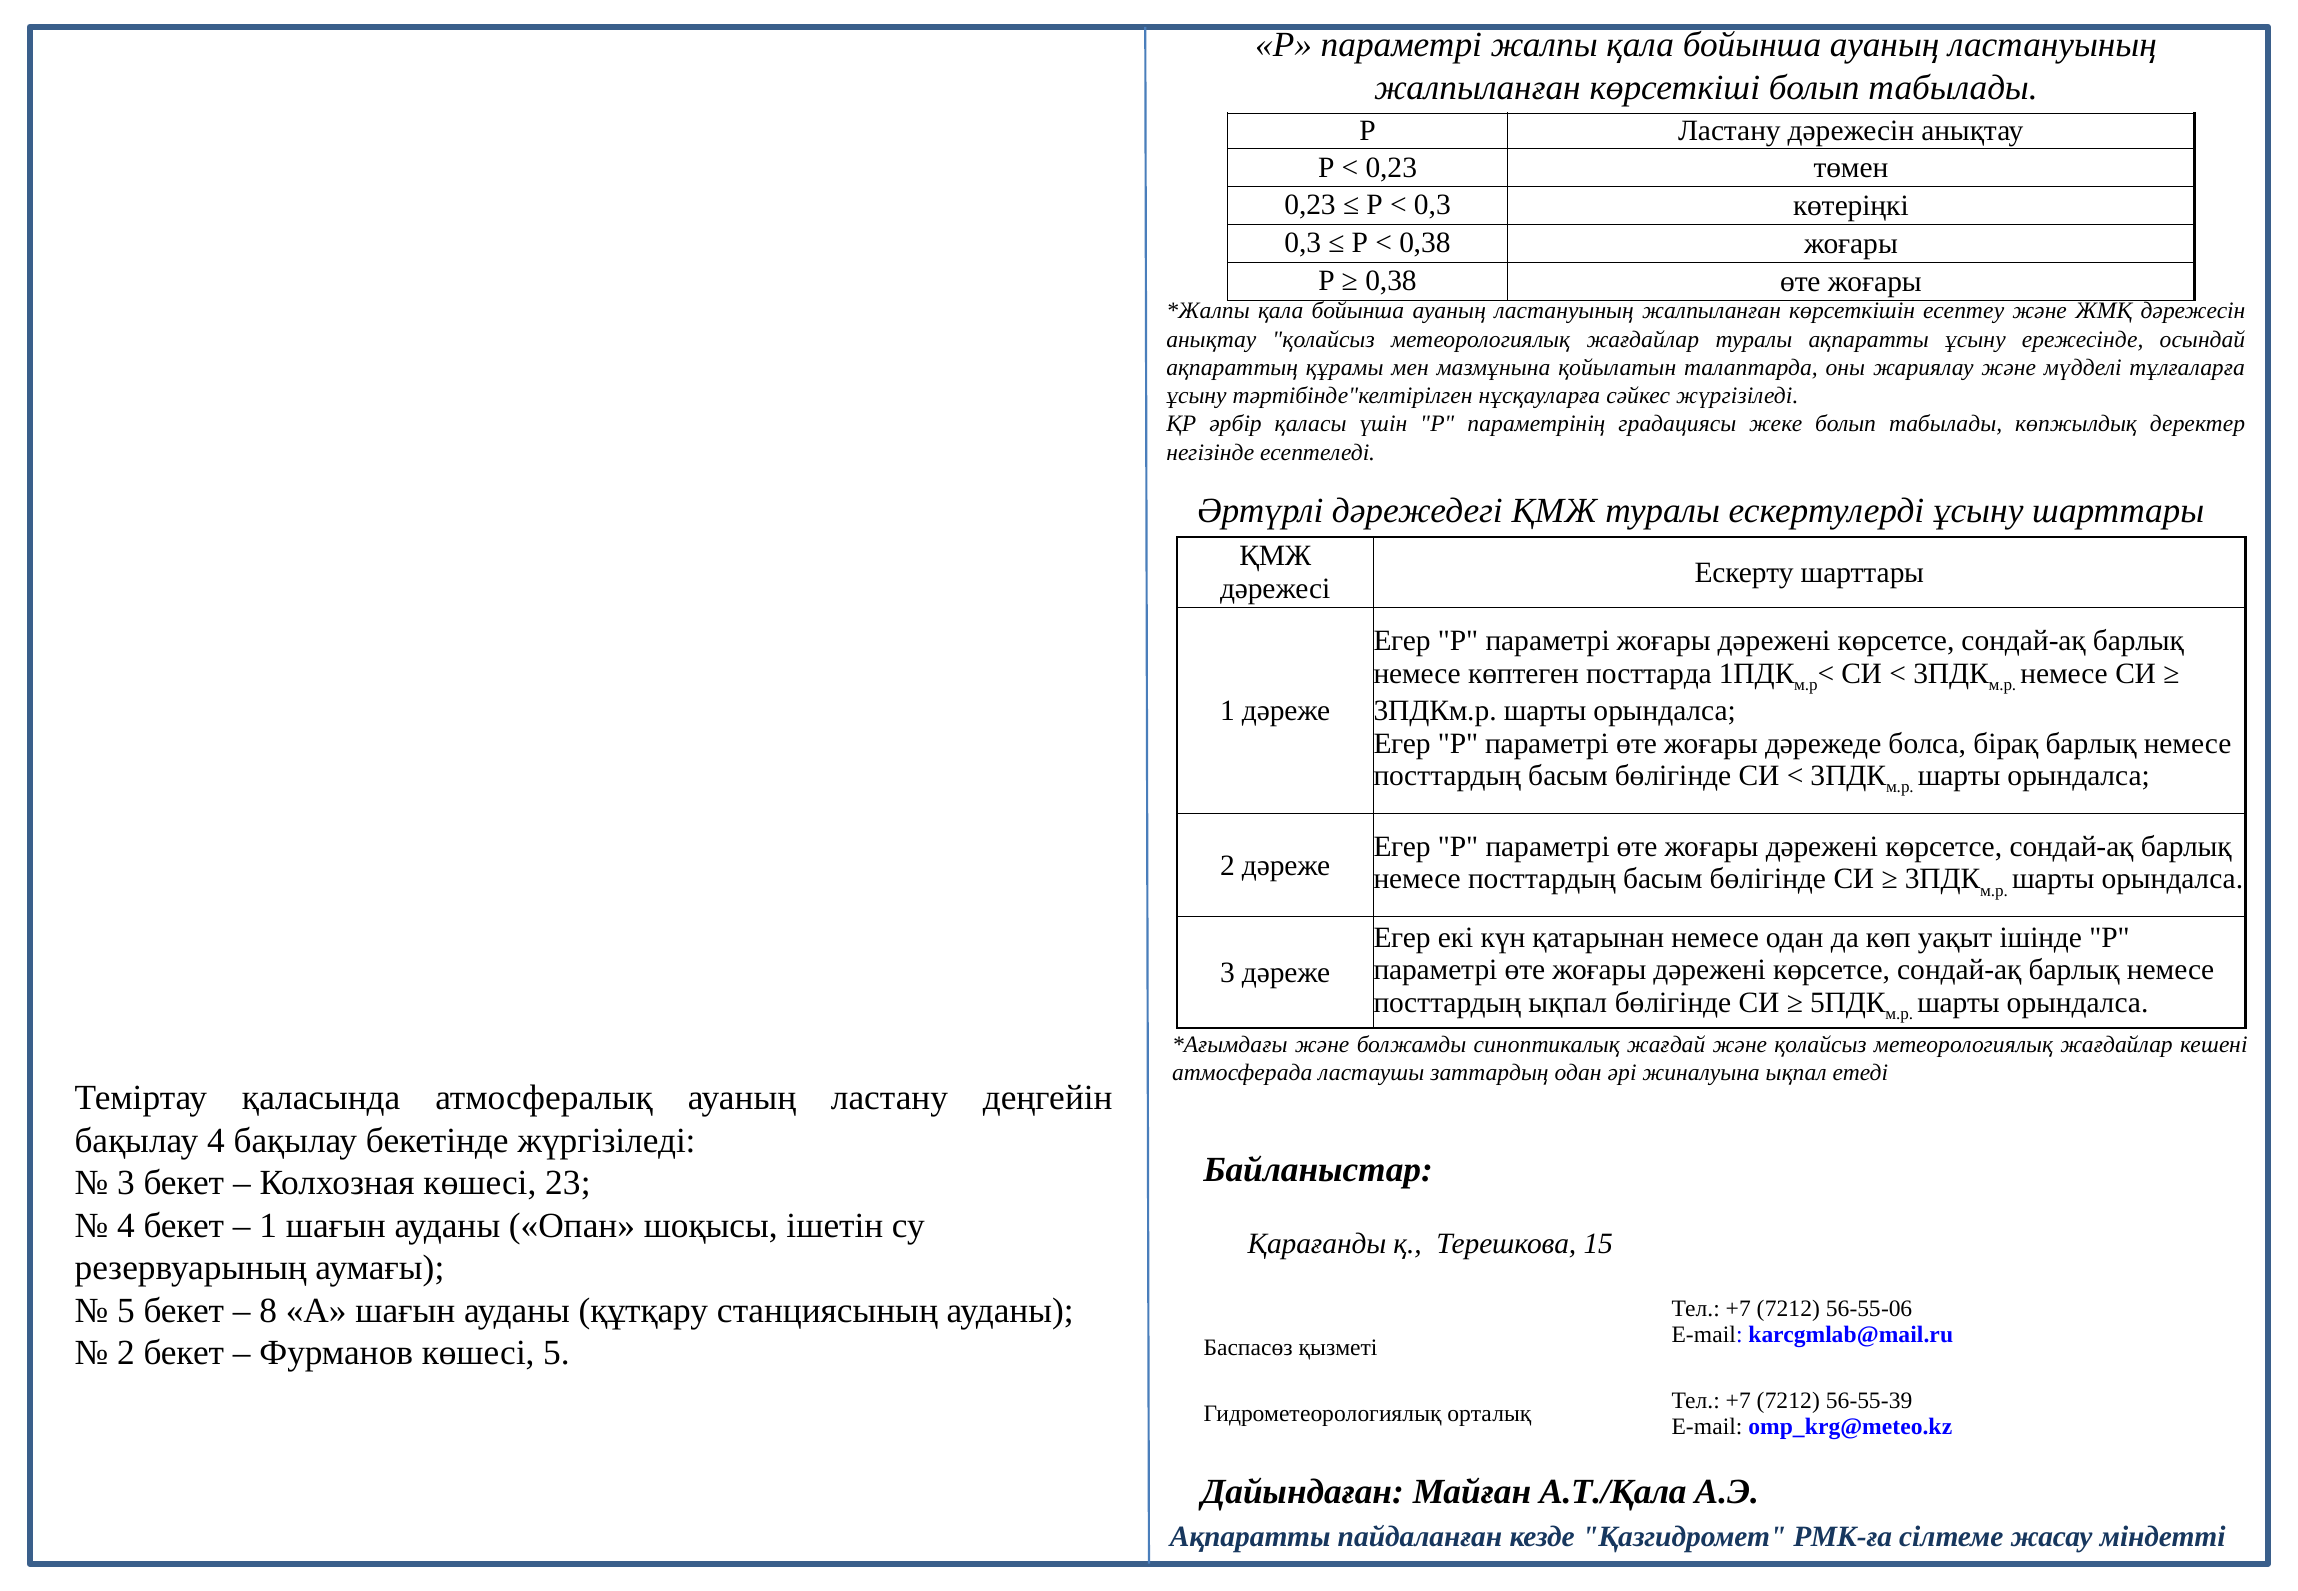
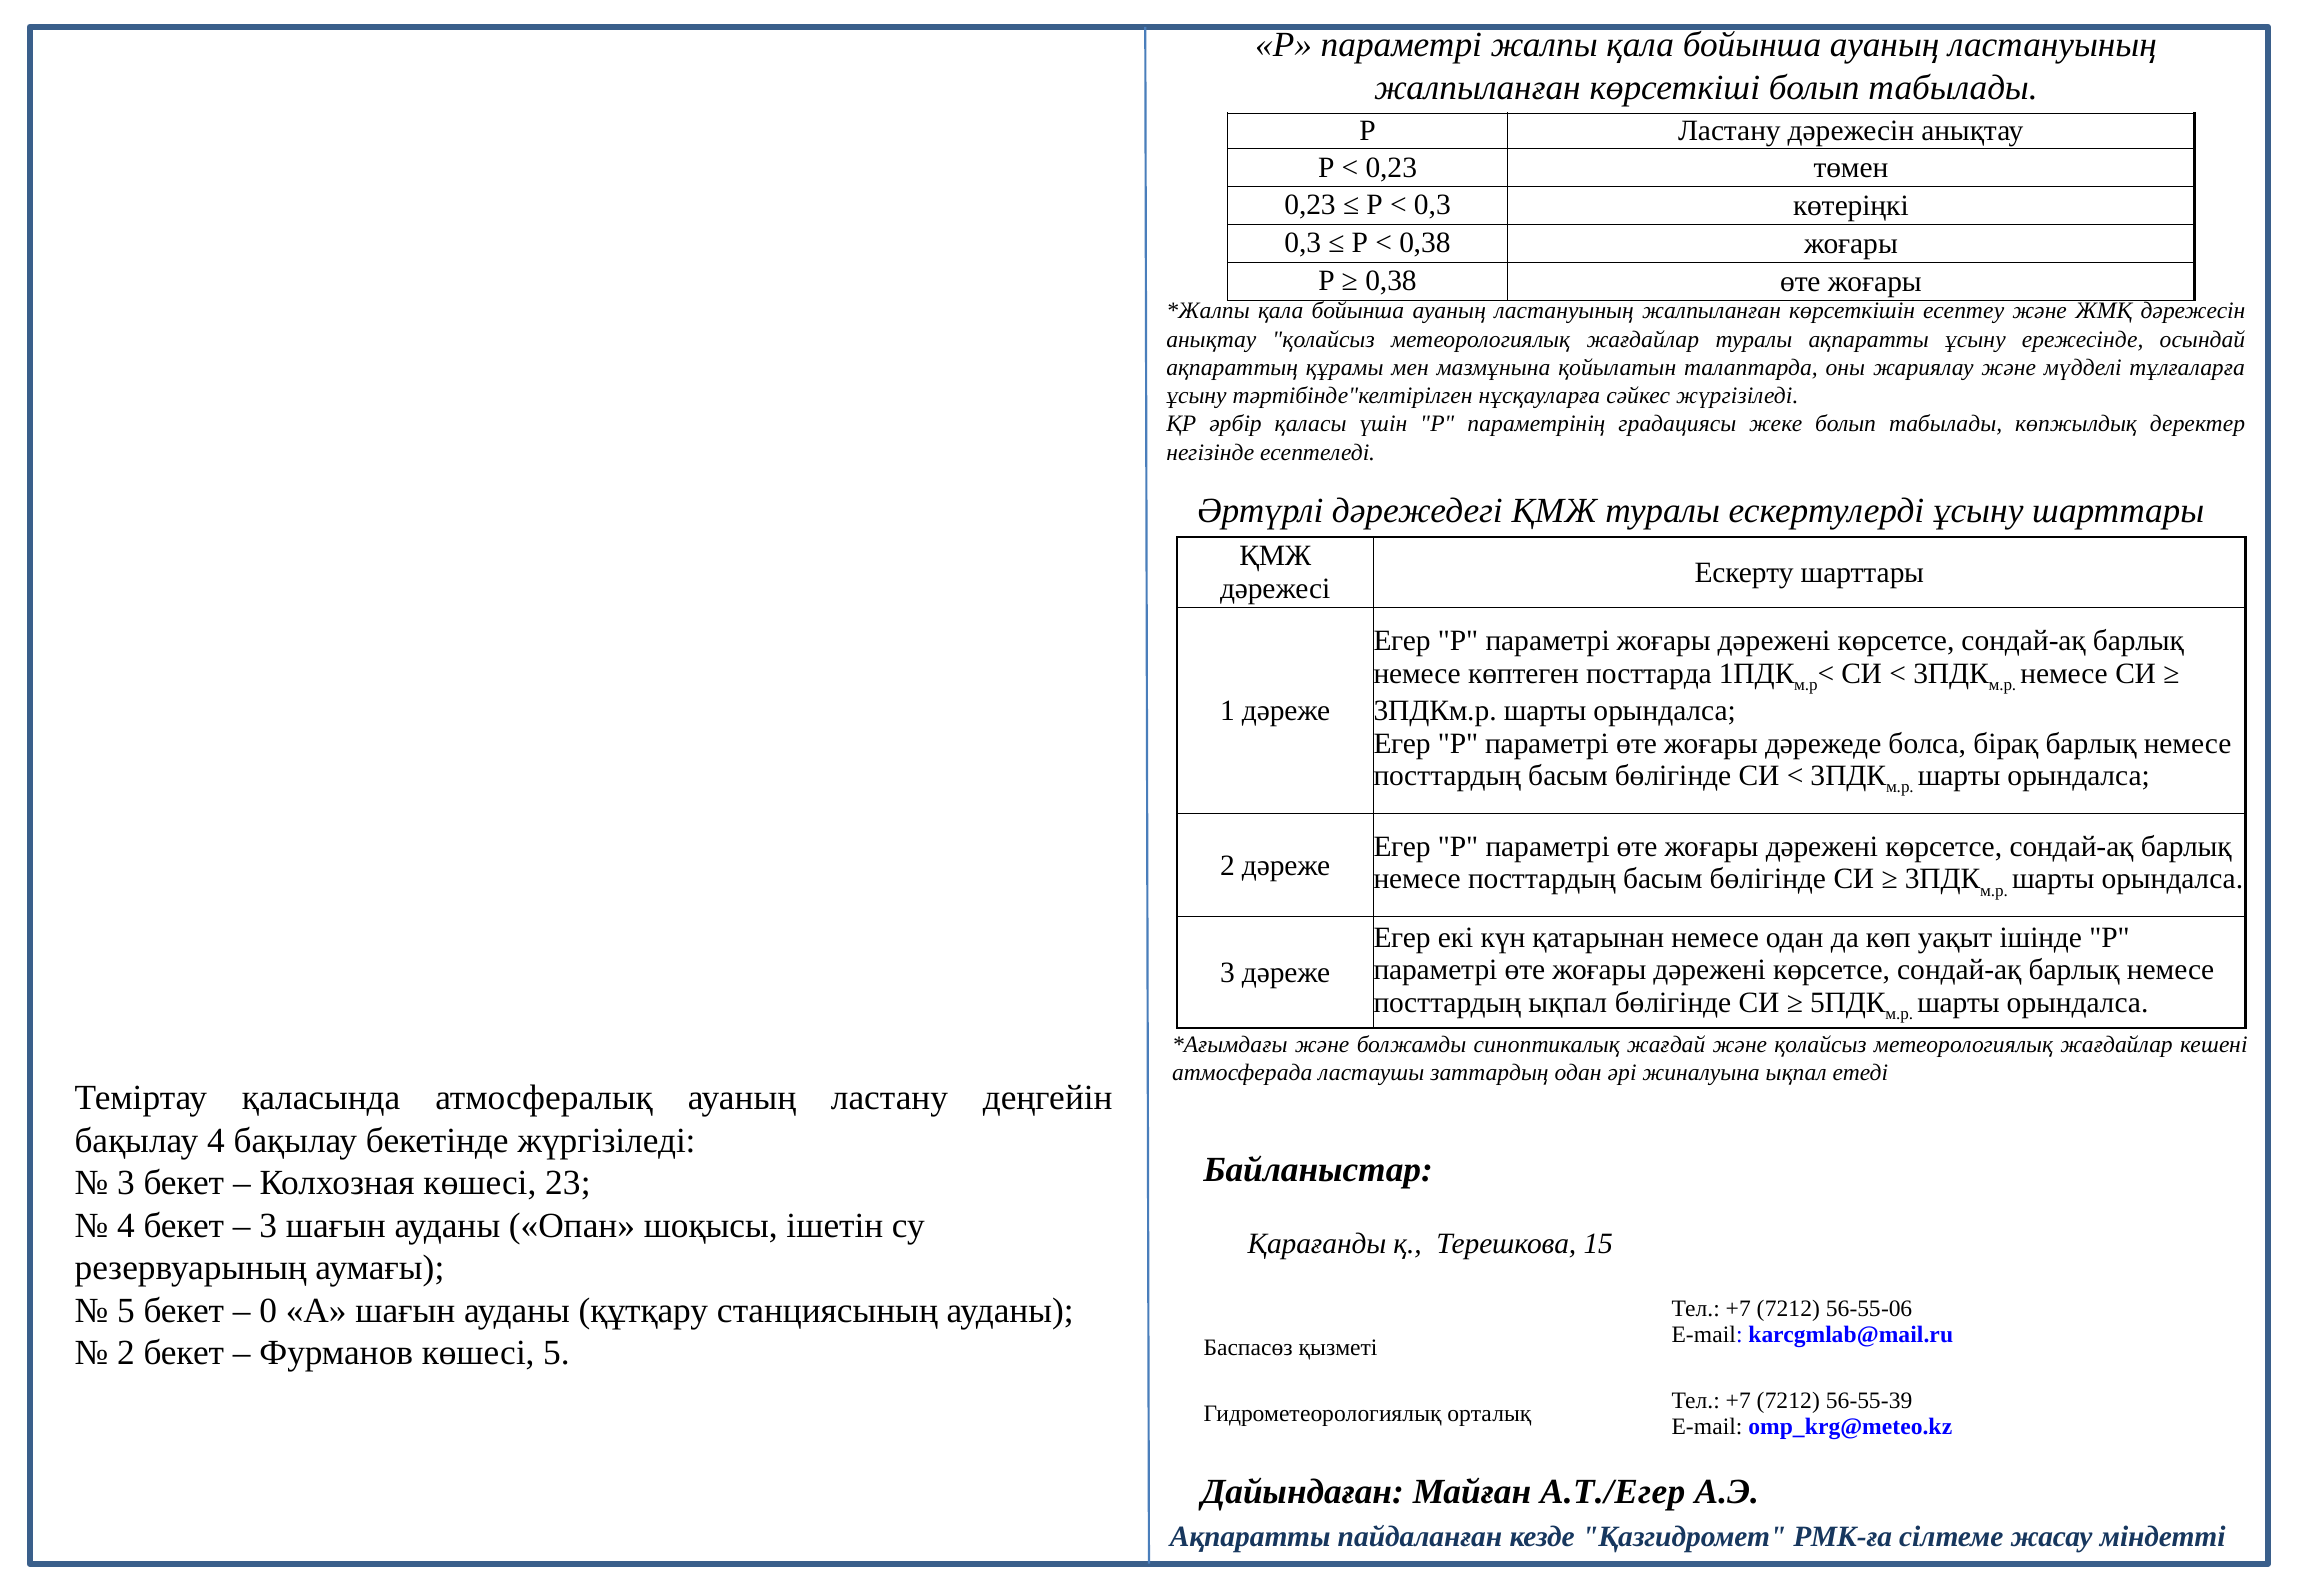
1: 1 -> 3 (268, 1225)
8: 8 -> 0 (268, 1310)
А.Т./Қала: А.Т./Қала -> А.Т./Егер (1613, 1492)
